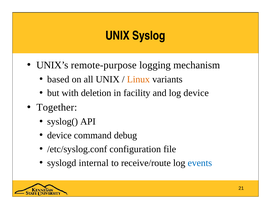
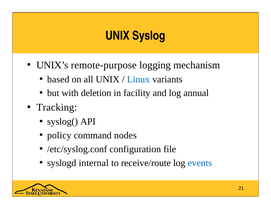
Linux colour: orange -> blue (138, 79)
log device: device -> annual (196, 93)
Together: Together -> Tracking (57, 108)
device: device -> policy (59, 136)
debug: debug -> nodes (125, 136)
